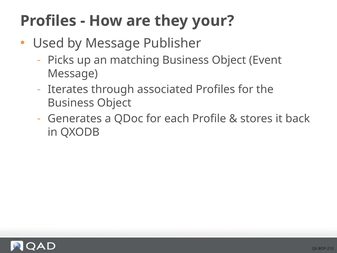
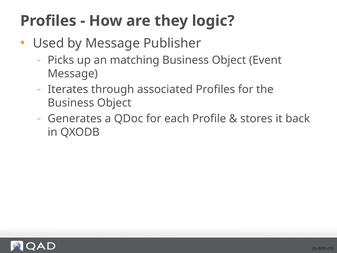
your: your -> logic (213, 21)
